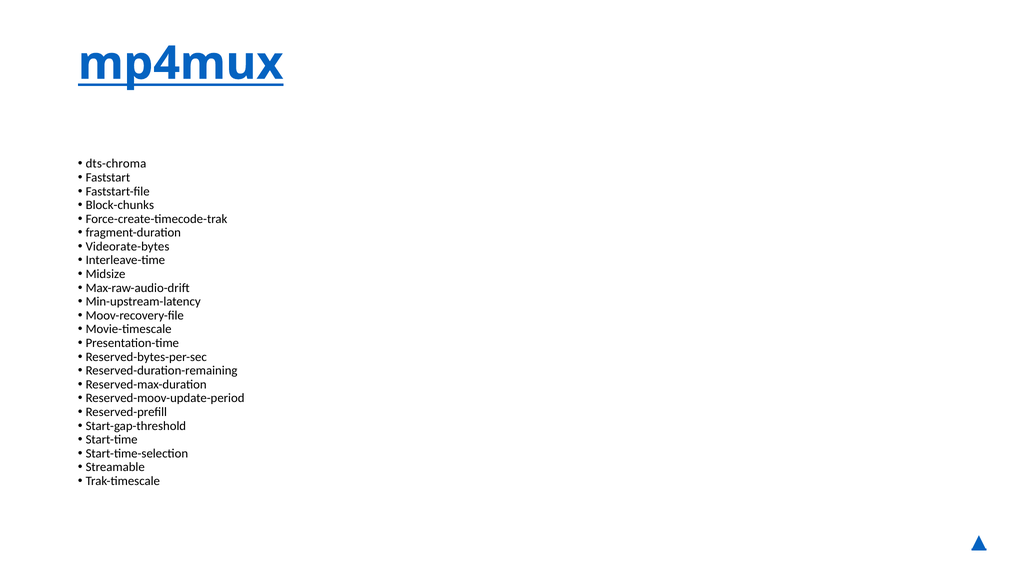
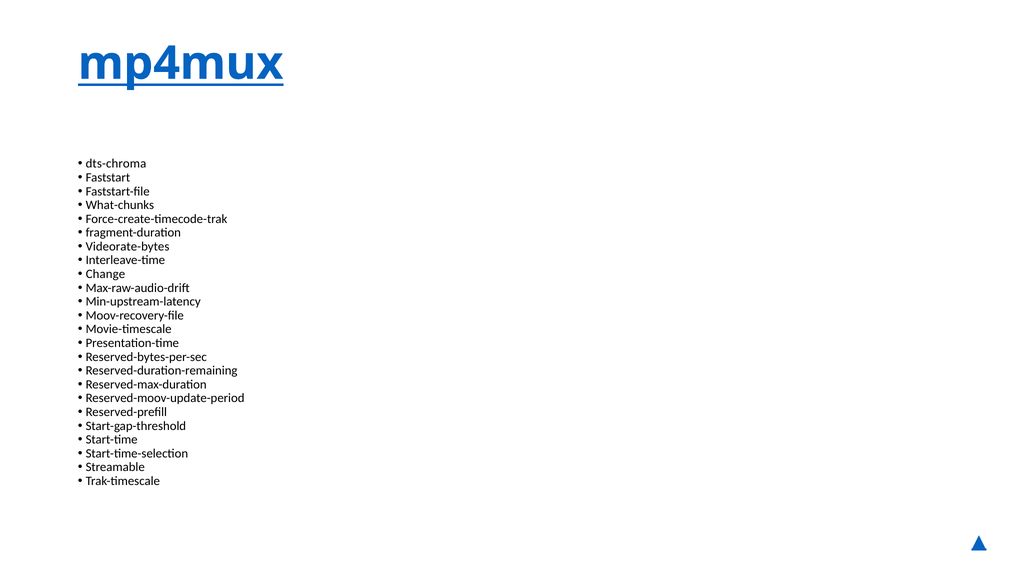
Block-chunks: Block-chunks -> What-chunks (120, 205)
Midsize: Midsize -> Change (105, 274)
